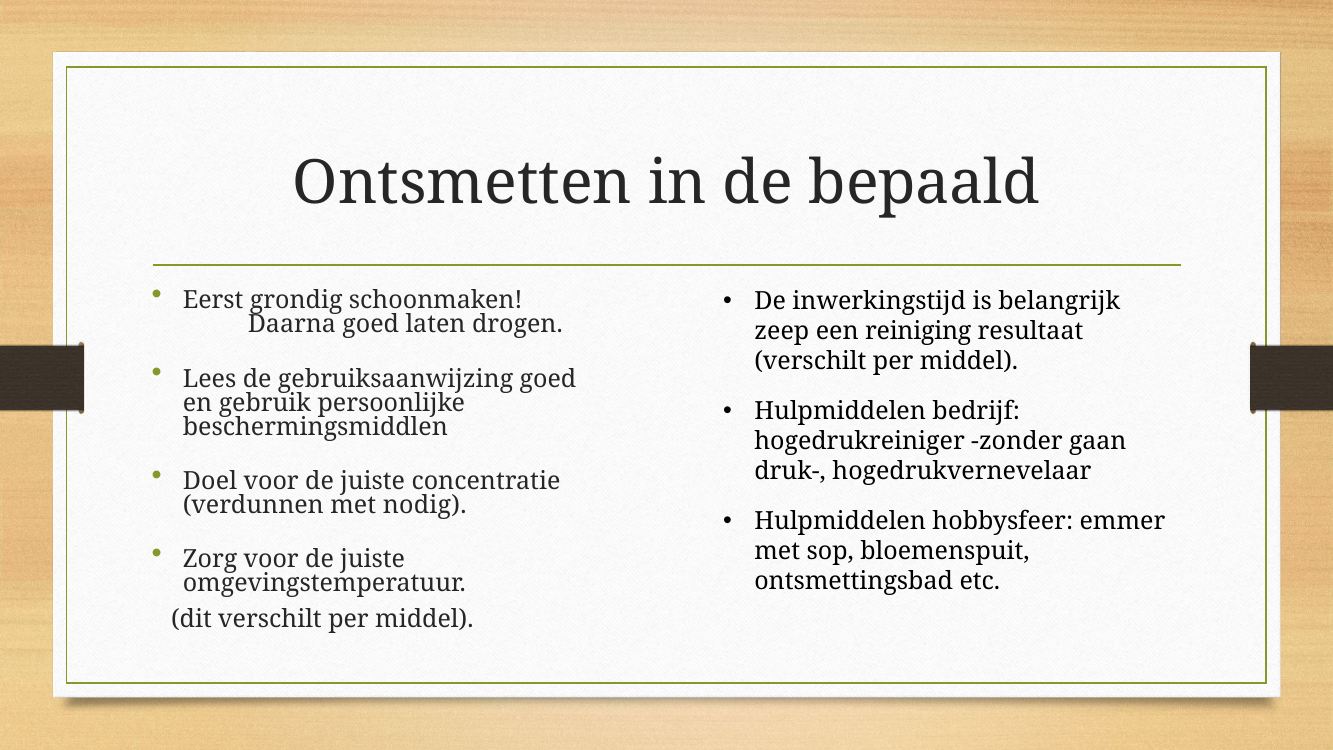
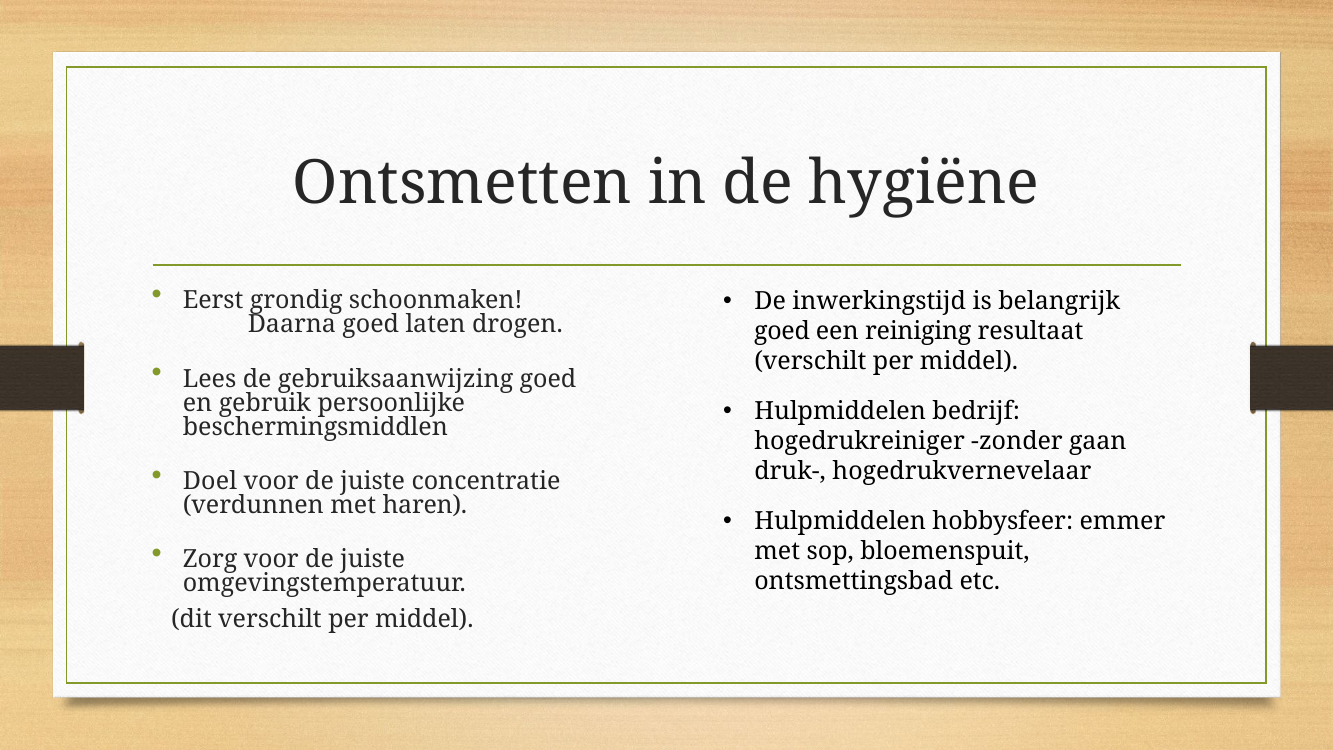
bepaald: bepaald -> hygiëne (924, 183)
zeep: zeep -> goed (782, 331)
nodig: nodig -> haren (425, 505)
